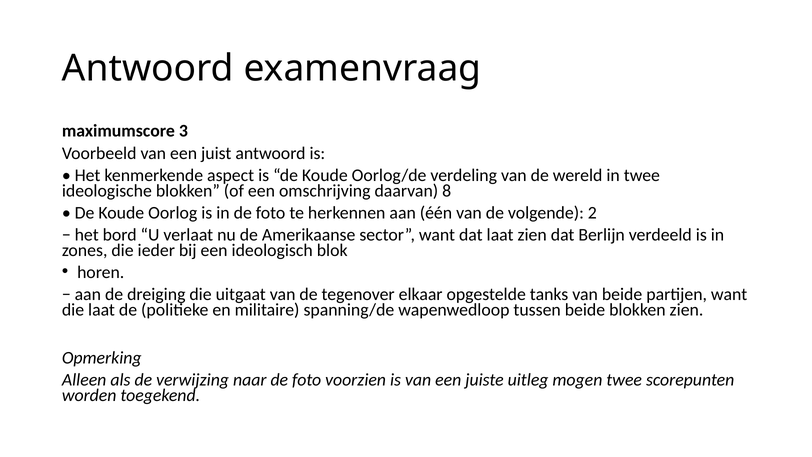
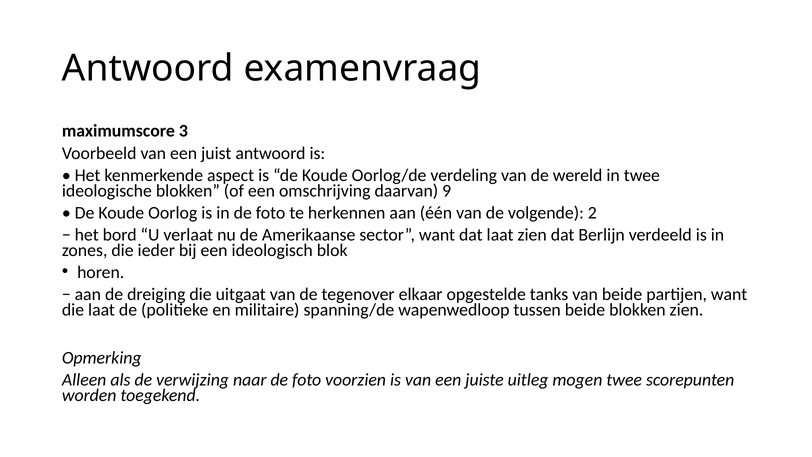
8: 8 -> 9 (447, 191)
